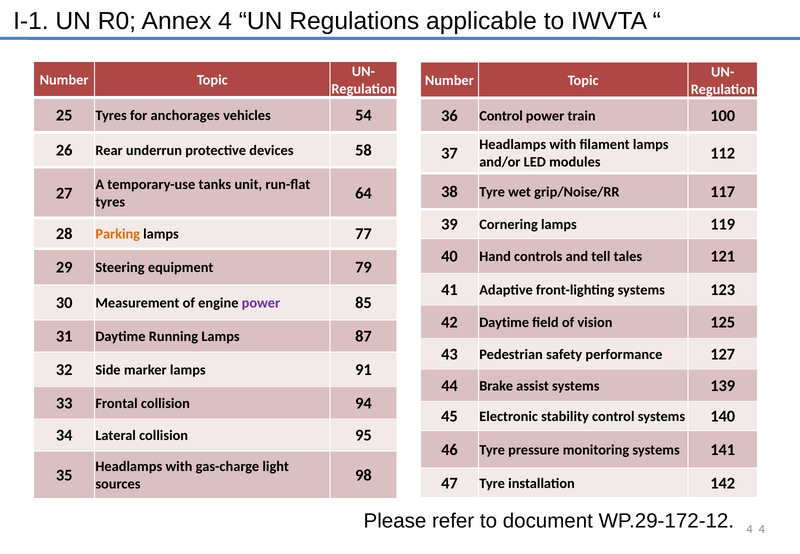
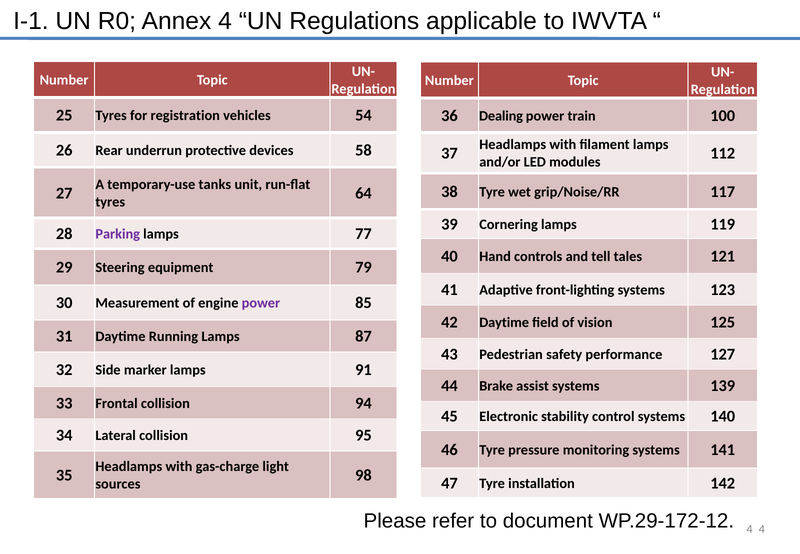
anchorages: anchorages -> registration (185, 116)
36 Control: Control -> Dealing (501, 116)
Parking colour: orange -> purple (118, 234)
